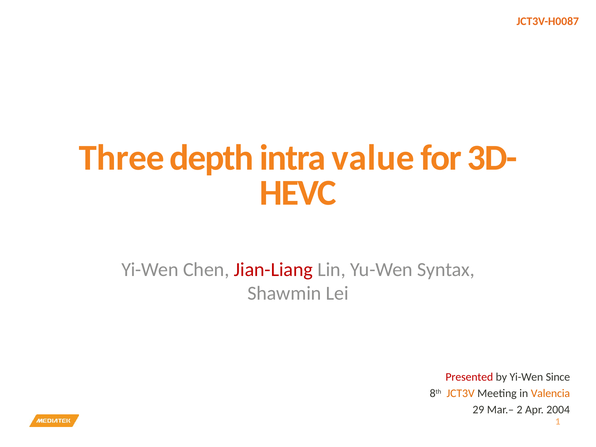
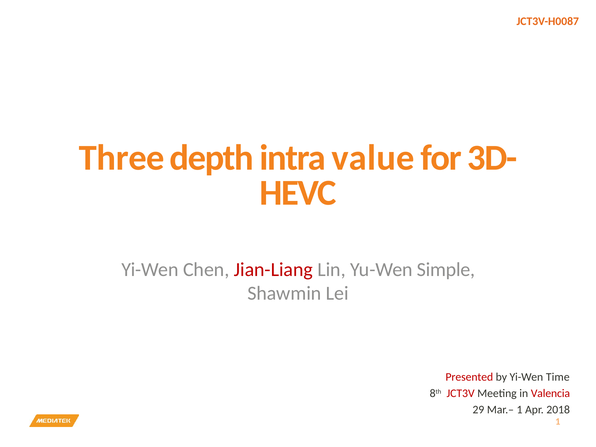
Syntax: Syntax -> Simple (446, 270)
Since: Since -> Time (558, 377)
JCT3V colour: orange -> red (461, 393)
Valencia colour: orange -> red (550, 393)
Mar.– 2: 2 -> 1 (520, 410)
2004: 2004 -> 2018 (558, 410)
